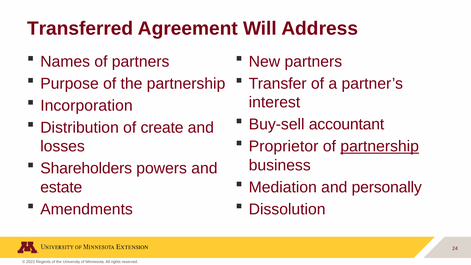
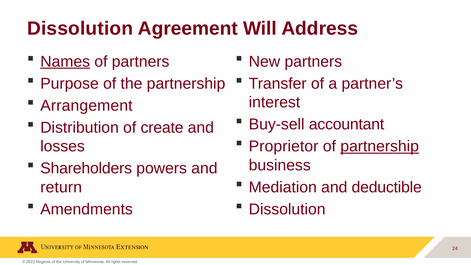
Transferred: Transferred -> Dissolution (80, 28)
Names underline: none -> present (65, 61)
Incorporation: Incorporation -> Arrangement (86, 105)
personally: personally -> deductible (387, 187)
estate: estate -> return (61, 187)
